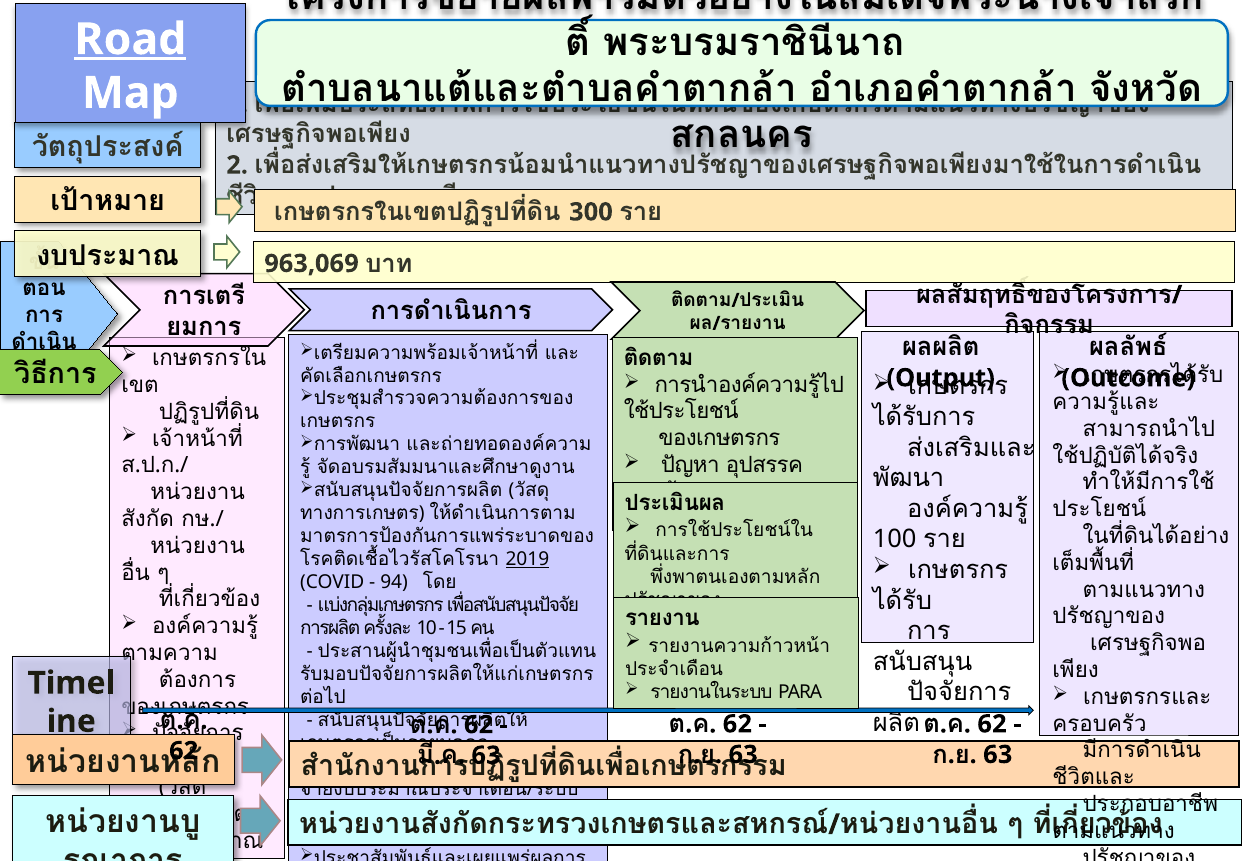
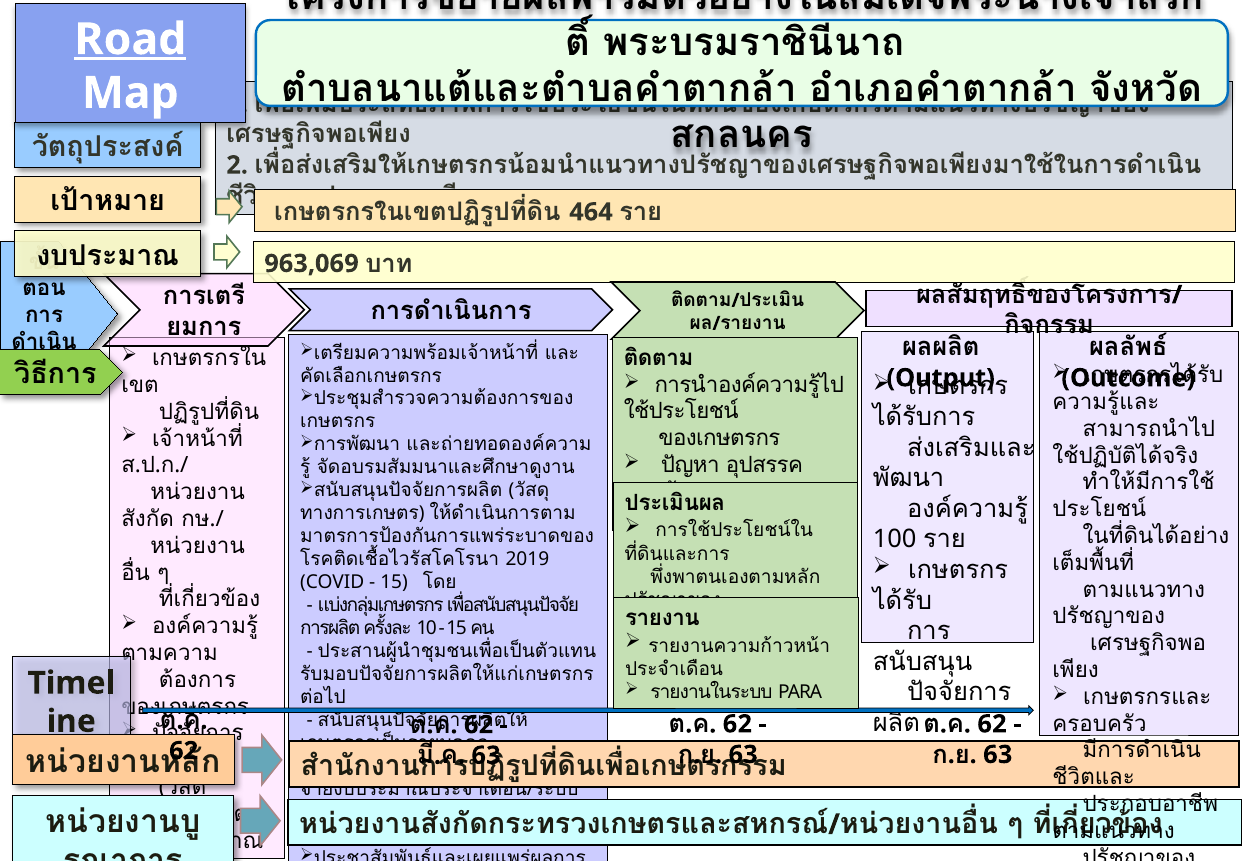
300: 300 -> 464 (591, 212)
2019 underline: present -> none (527, 560)
94: 94 -> 15 (394, 582)
